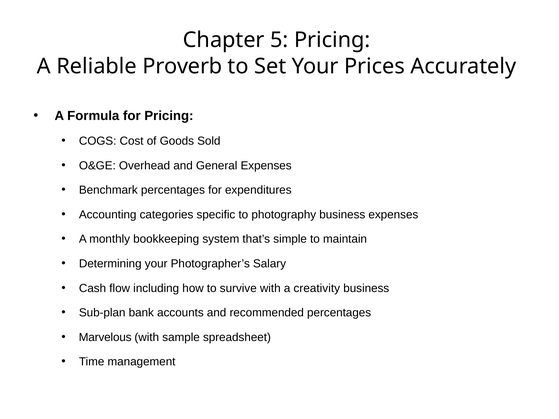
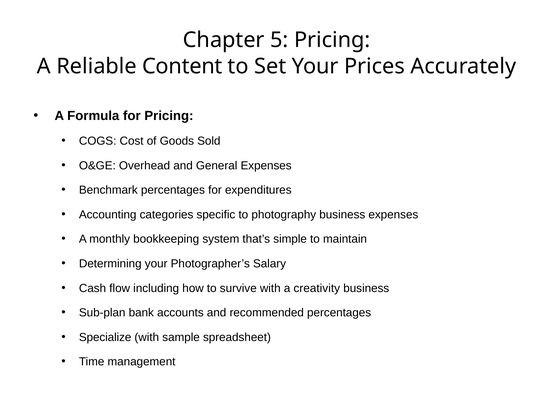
Proverb: Proverb -> Content (182, 66)
Marvelous: Marvelous -> Specialize (105, 337)
